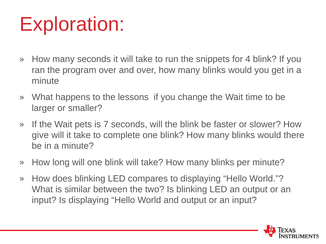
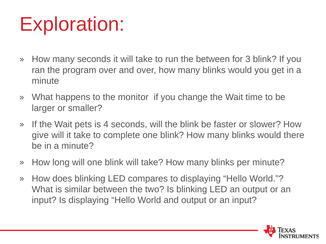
the snippets: snippets -> between (213, 59)
4: 4 -> 3 (248, 59)
lessons: lessons -> monitor (133, 97)
7: 7 -> 4 (106, 125)
